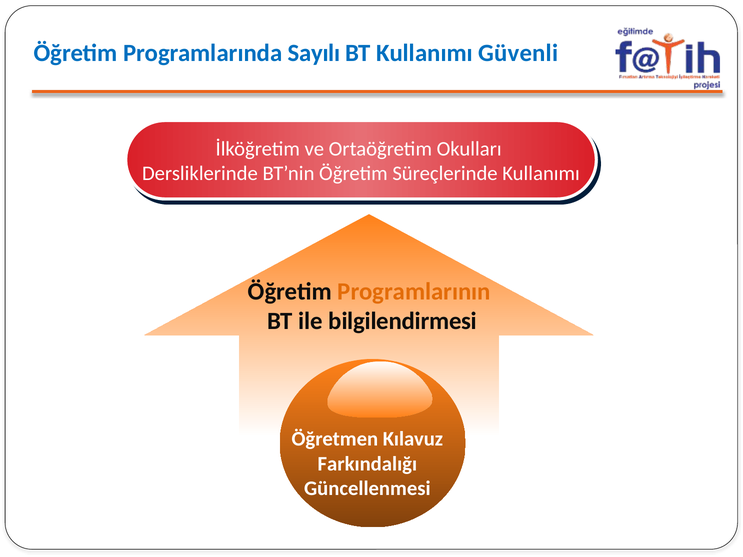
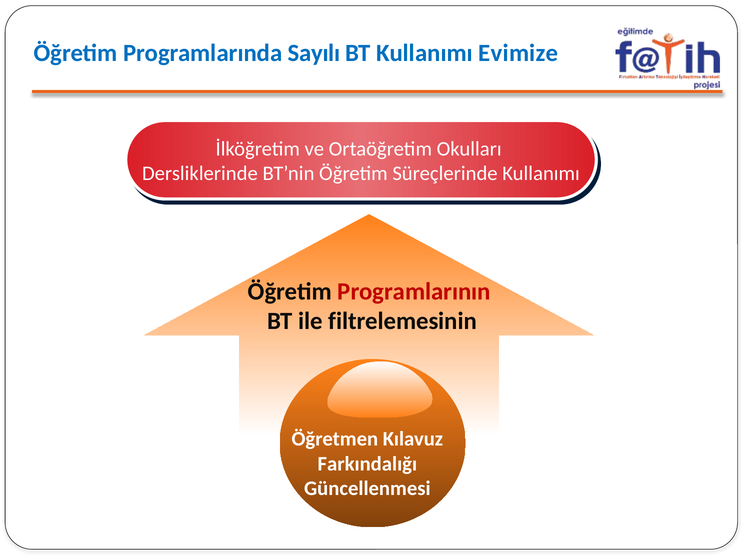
Güvenli: Güvenli -> Evimize (518, 53)
Programlarının colour: orange -> red (414, 292)
bilgilendirmesi: bilgilendirmesi -> filtrelemesinin (403, 321)
